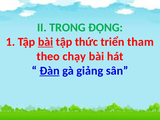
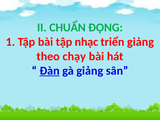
TRONG: TRONG -> CHUẨN (68, 27)
bài underline: present -> none (46, 42)
thức: thức -> nhạc (86, 42)
triển tham: tham -> giảng (141, 42)
